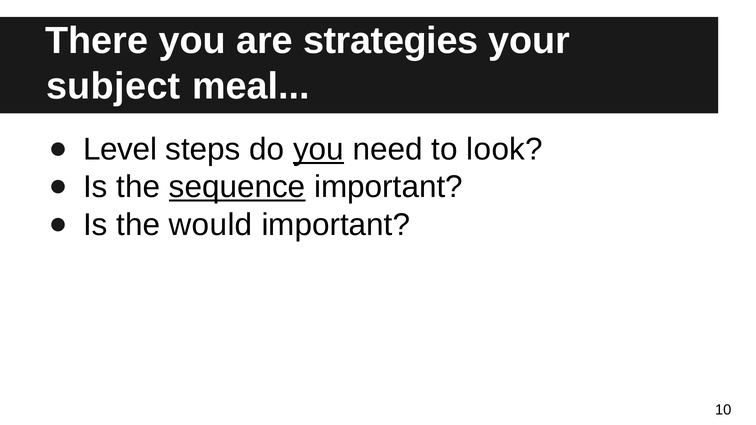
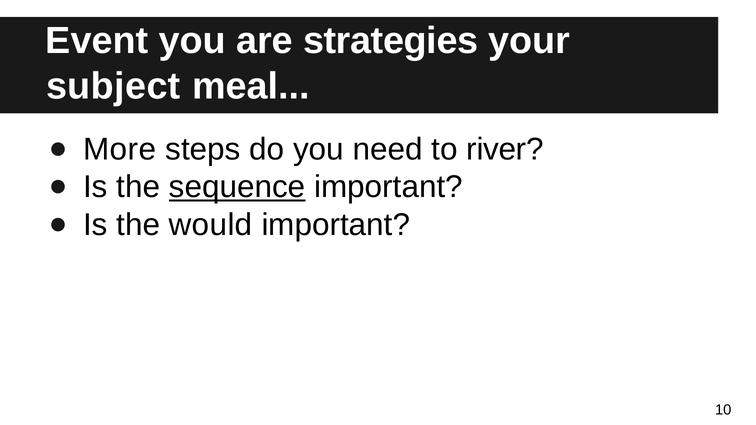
There: There -> Event (97, 41)
Level: Level -> More (120, 149)
you underline: present -> none (318, 149)
look: look -> river (505, 149)
